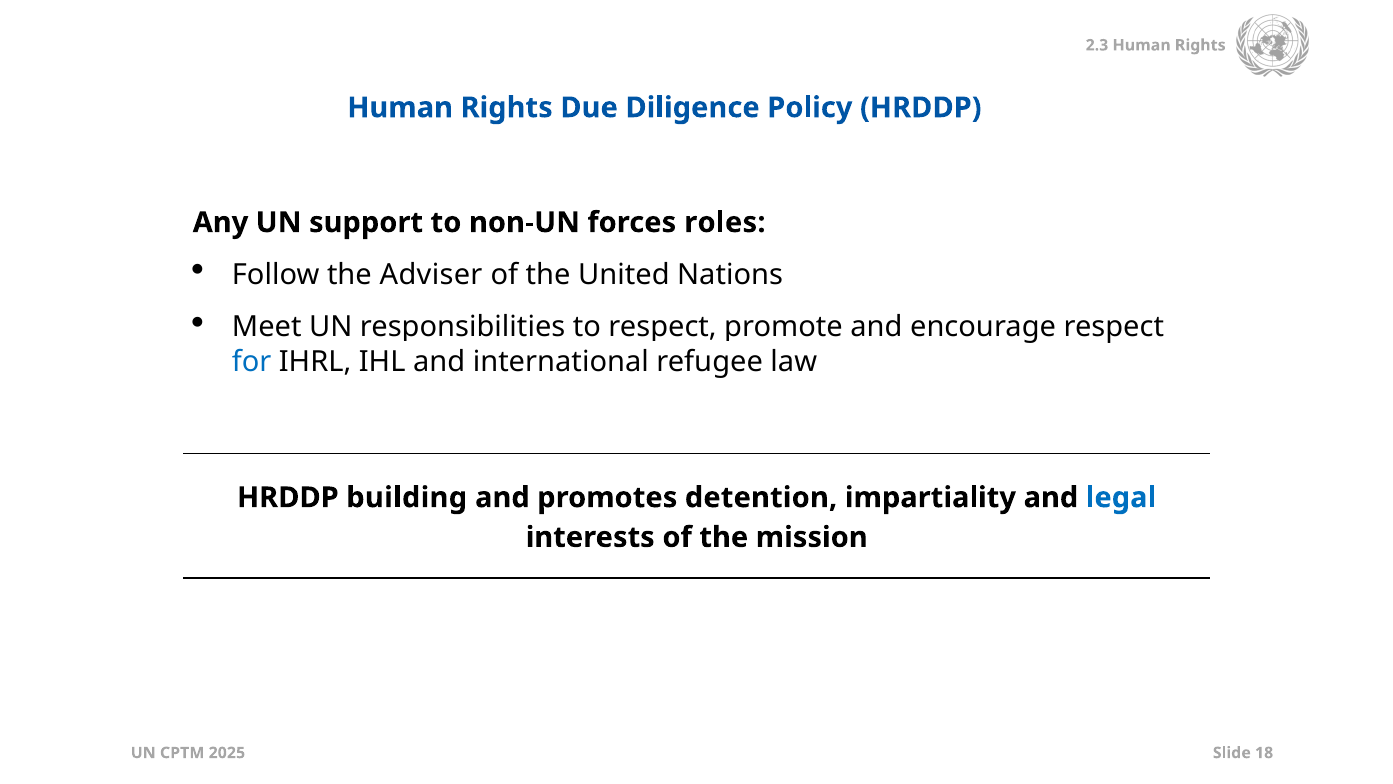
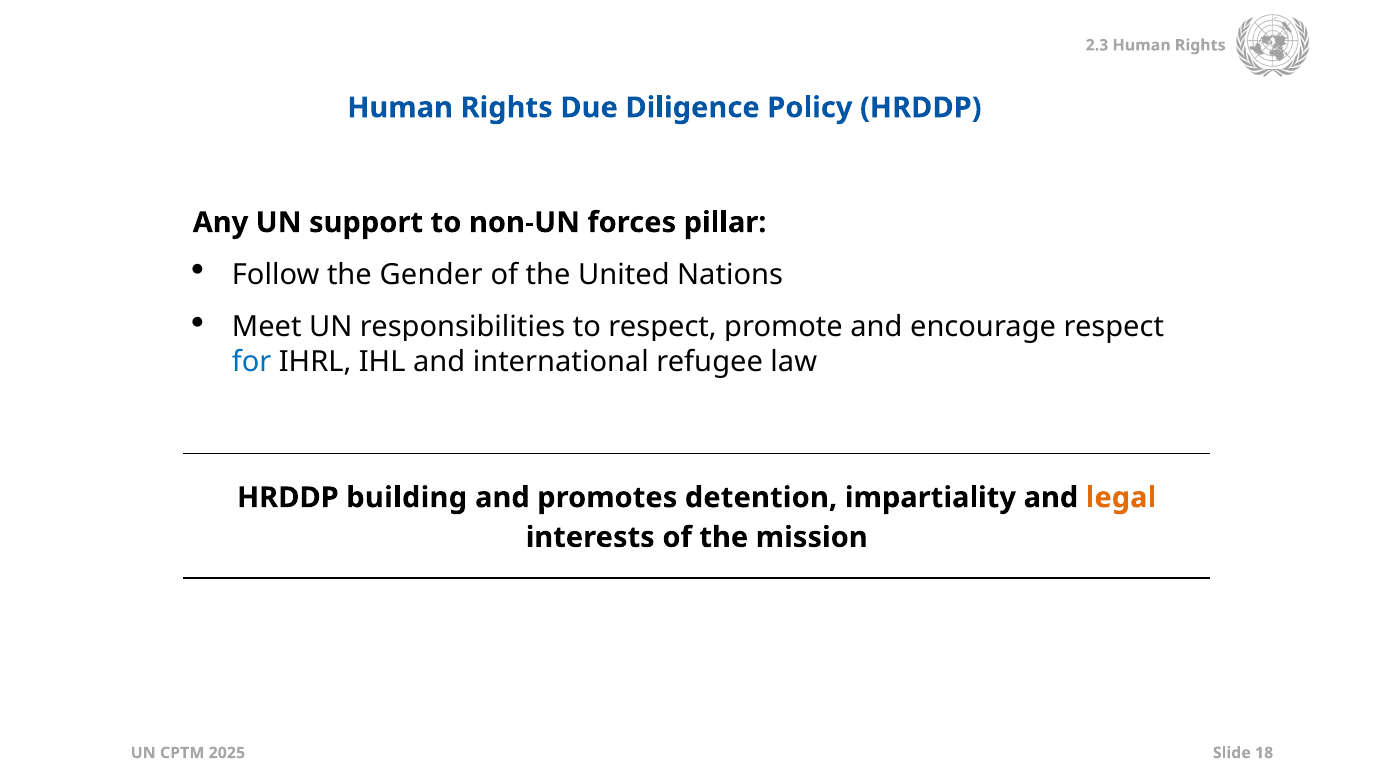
roles: roles -> pillar (725, 222)
Adviser: Adviser -> Gender (431, 275)
legal colour: blue -> orange (1121, 497)
